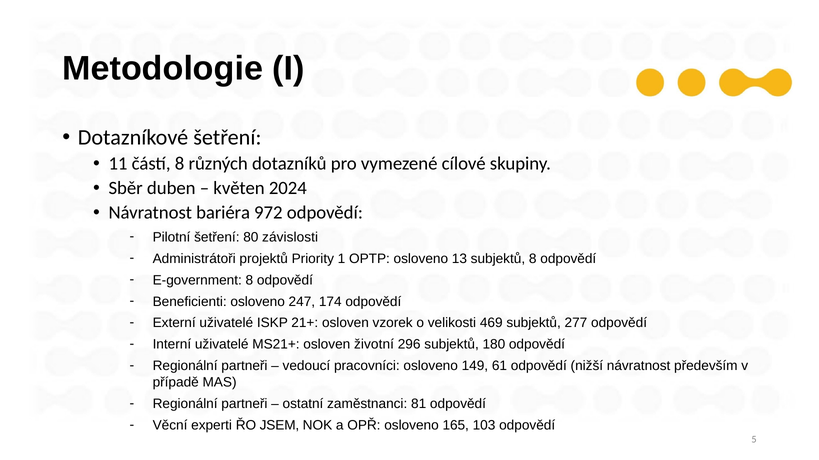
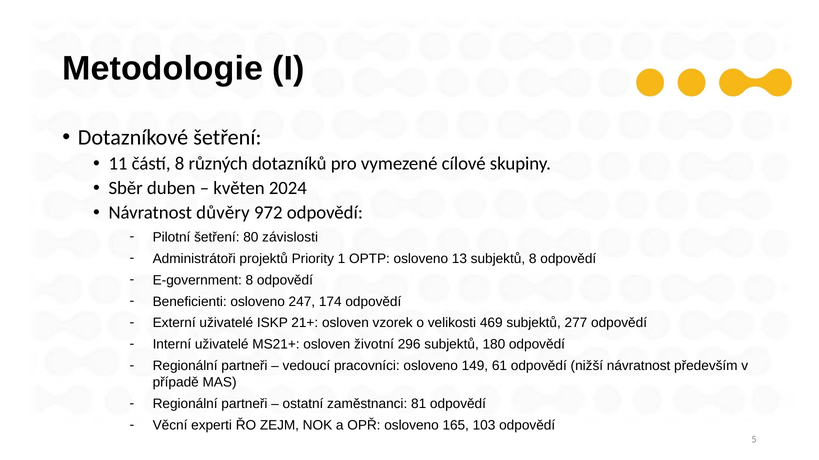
bariéra: bariéra -> důvěry (223, 213)
JSEM: JSEM -> ZEJM (279, 426)
